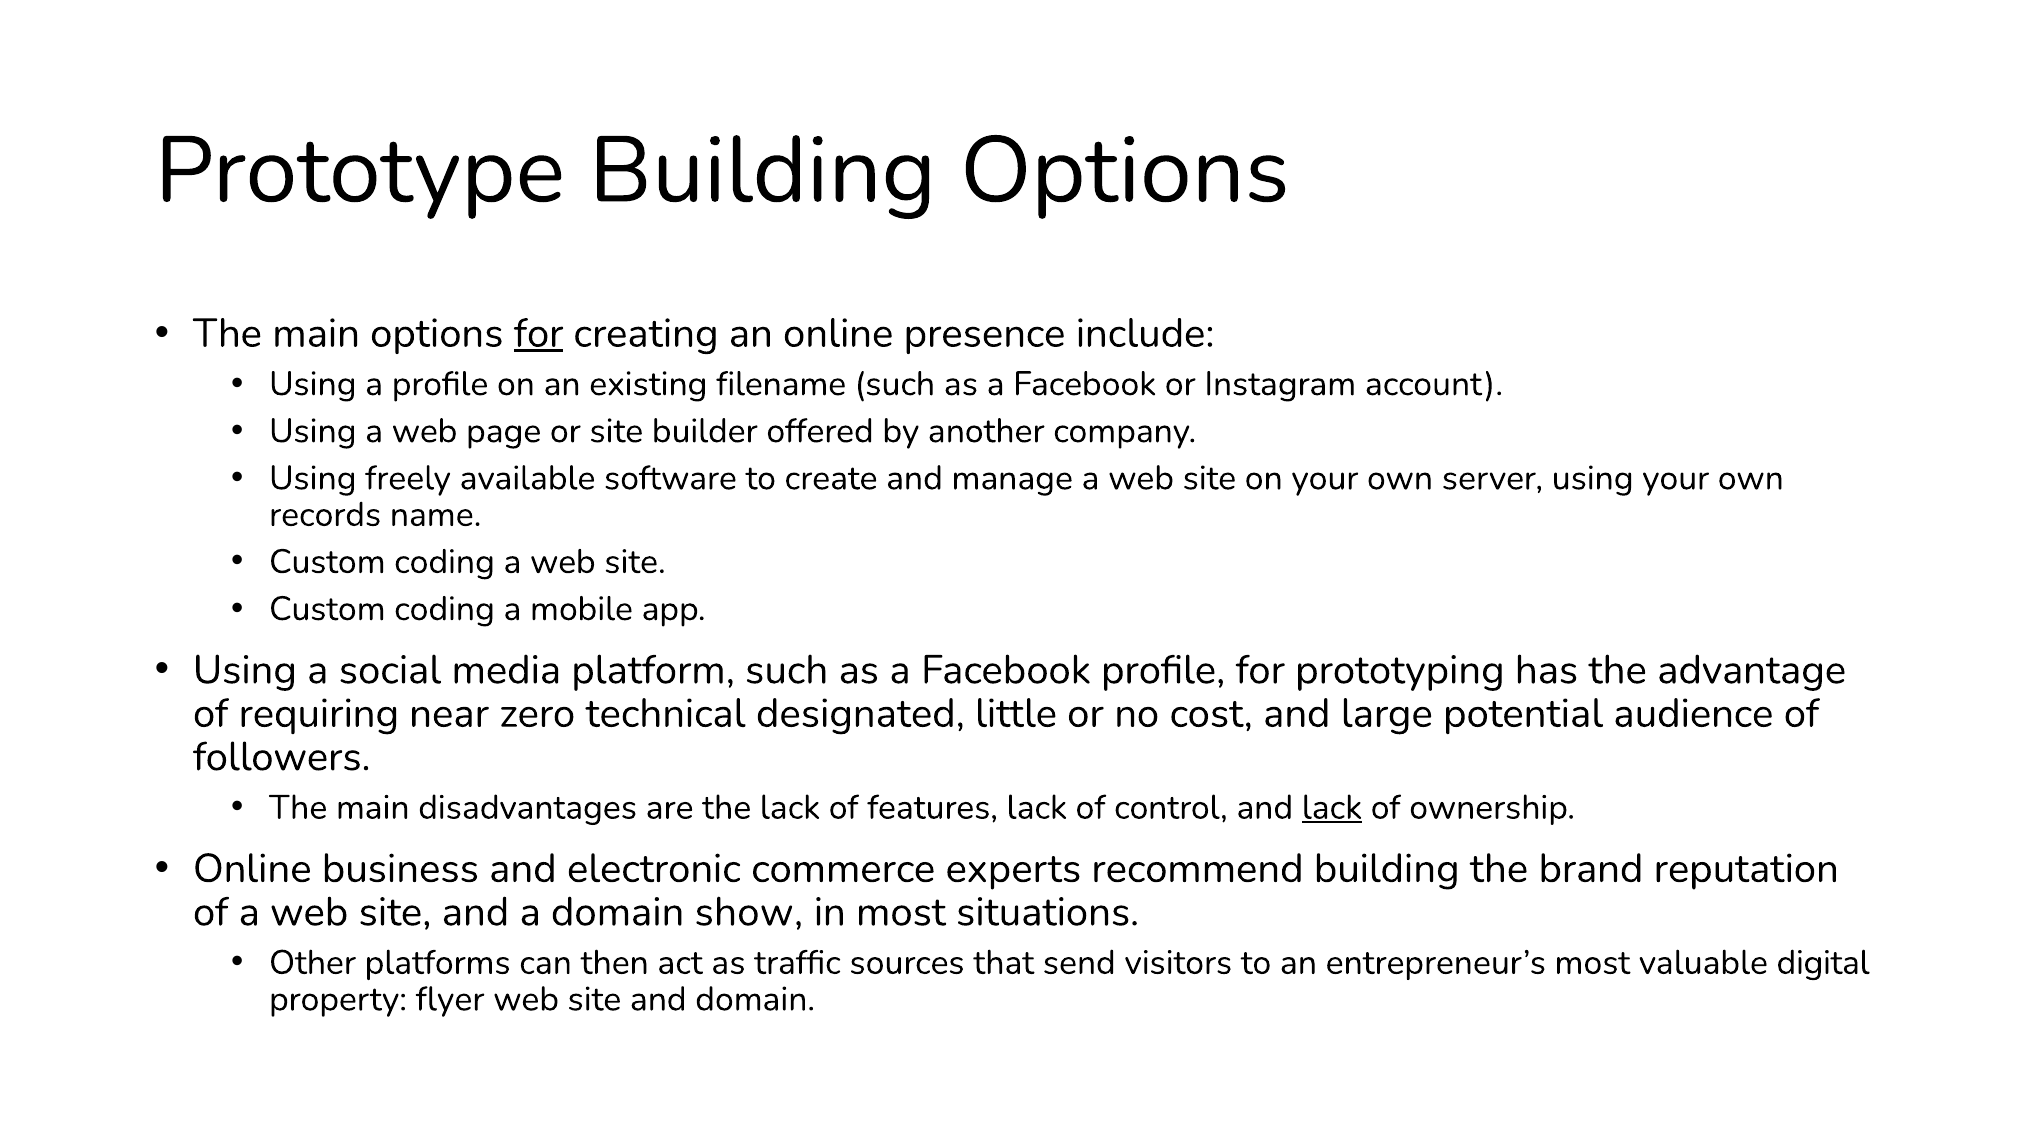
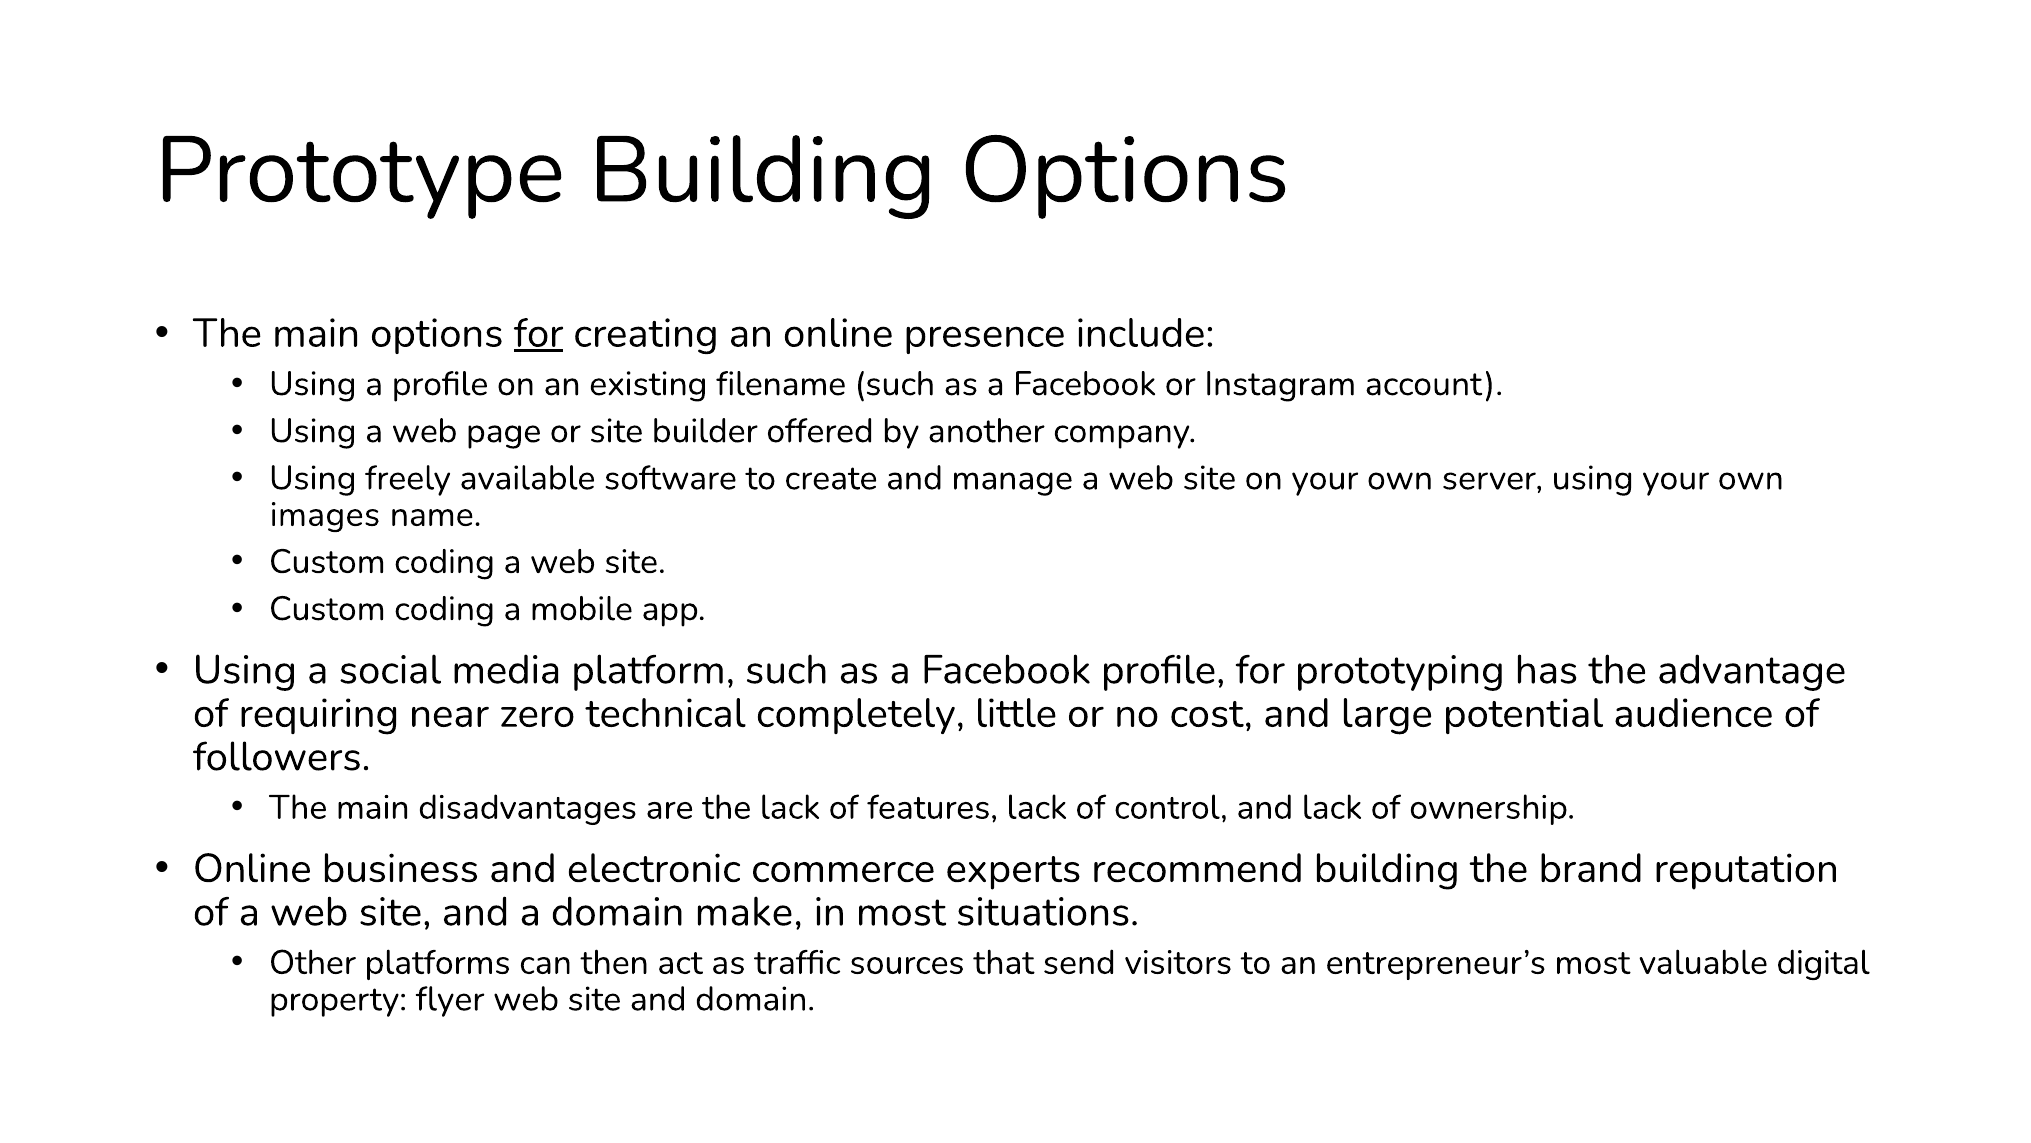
records: records -> images (325, 514)
designated: designated -> completely (860, 713)
lack underline: present -> none (1332, 807)
show: show -> make (749, 912)
